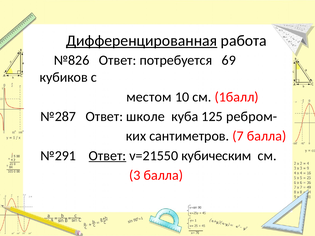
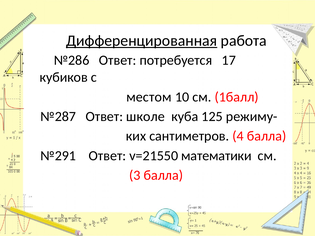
№826: №826 -> №286 (72, 60)
69: 69 -> 17 (229, 60)
ребром-: ребром- -> режиму- (252, 117)
7: 7 -> 4 (238, 136)
Ответ underline: present -> none (107, 156)
кубическим: кубическим -> математики (216, 156)
